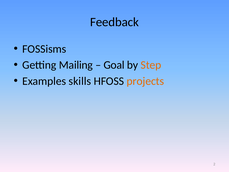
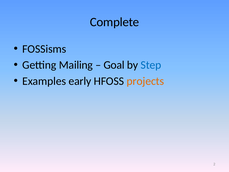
Feedback: Feedback -> Complete (115, 22)
Step colour: orange -> blue (151, 65)
skills: skills -> early (80, 81)
